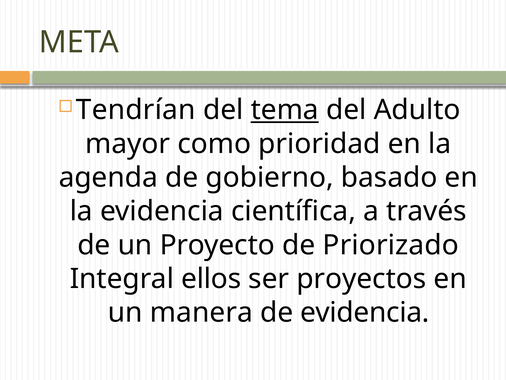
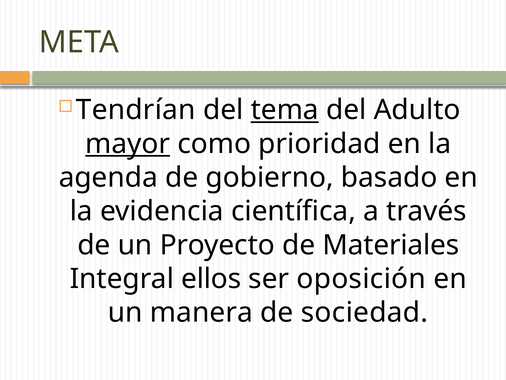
mayor underline: none -> present (128, 144)
Priorizado: Priorizado -> Materiales (391, 245)
proyectos: proyectos -> oposición (361, 279)
de evidencia: evidencia -> sociedad (365, 312)
